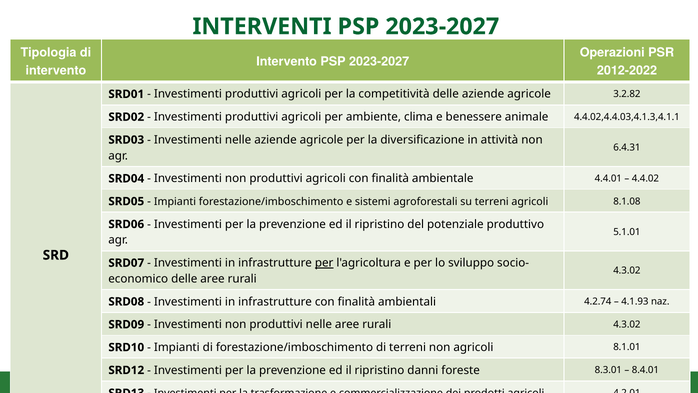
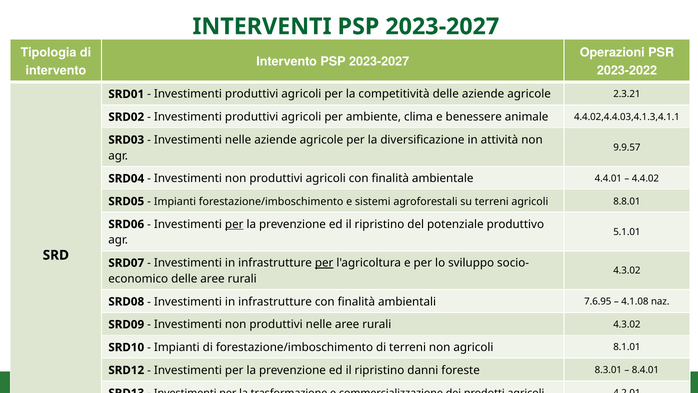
2012-2022: 2012-2022 -> 2023-2022 (627, 70)
3.2.82: 3.2.82 -> 2.3.21 (627, 94)
6.4.31: 6.4.31 -> 9.9.57 (627, 148)
8.1.08: 8.1.08 -> 8.8.01 (627, 201)
per underline: none -> present (234, 224)
4.2.74: 4.2.74 -> 7.6.95 (598, 301)
4.1.93: 4.1.93 -> 4.1.08 (635, 301)
